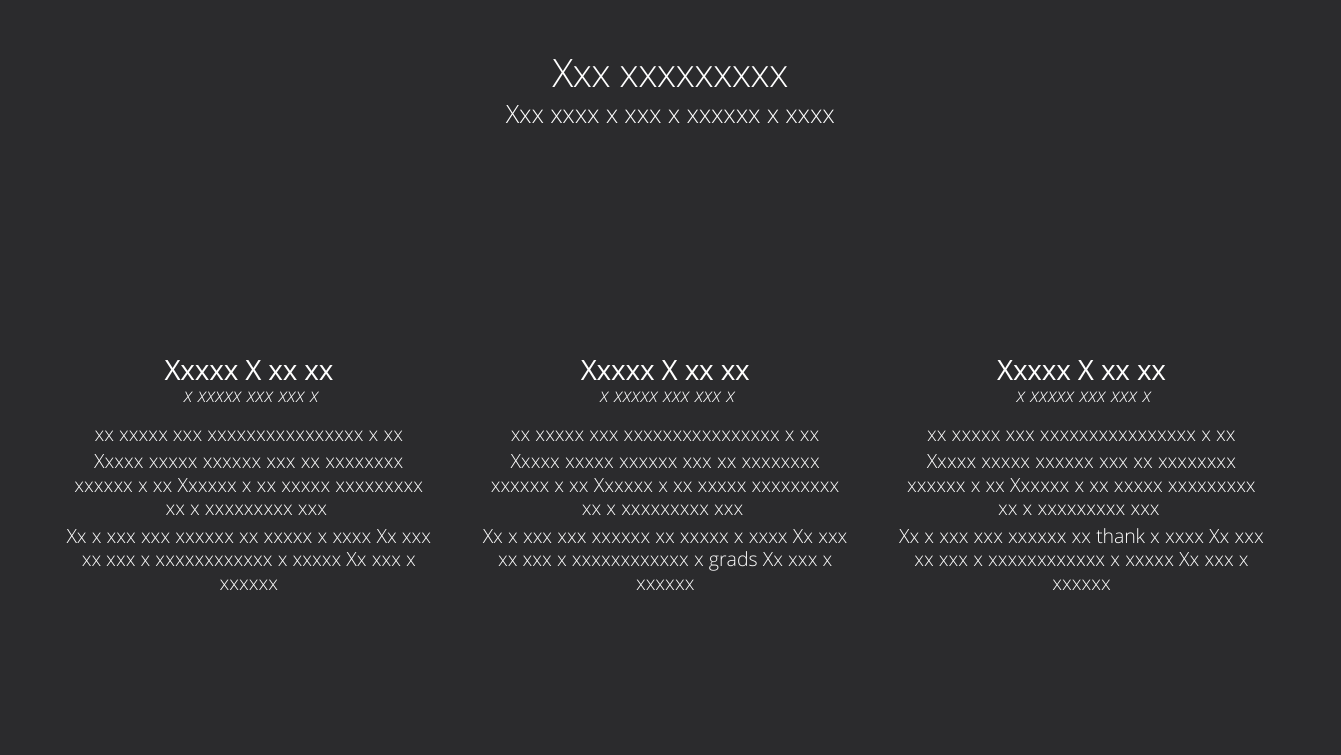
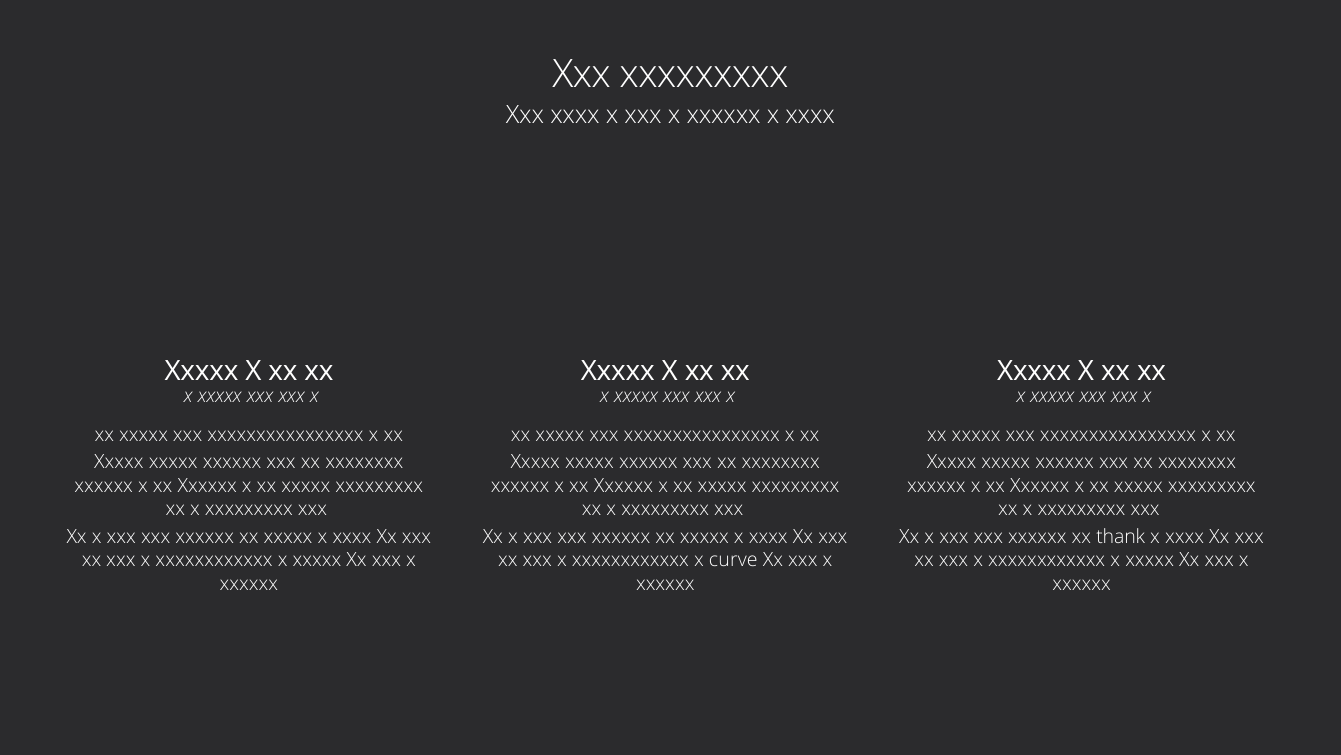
grads: grads -> curve (733, 560)
